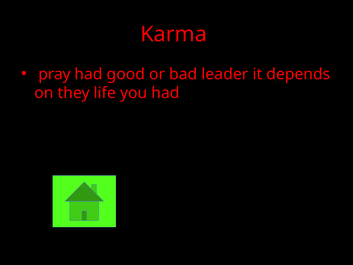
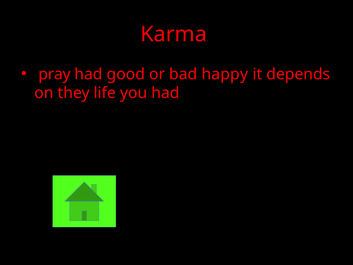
leader: leader -> happy (225, 74)
